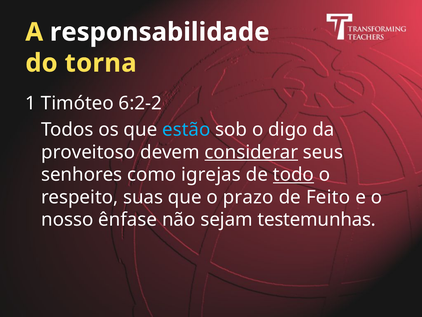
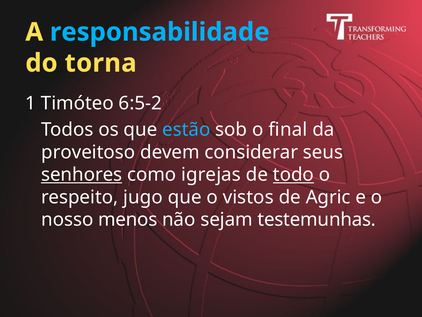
responsabilidade colour: white -> light blue (160, 32)
6:2-2: 6:2-2 -> 6:5-2 (140, 103)
digo: digo -> final (288, 129)
considerar underline: present -> none (251, 152)
senhores underline: none -> present (82, 174)
suas: suas -> jugo (143, 197)
prazo: prazo -> vistos (248, 197)
Feito: Feito -> Agric (328, 197)
ênfase: ênfase -> menos (128, 219)
